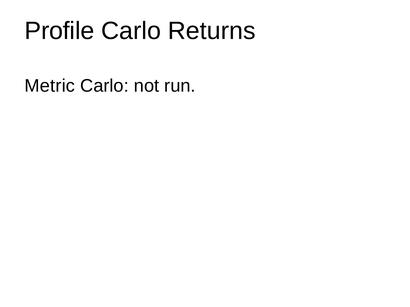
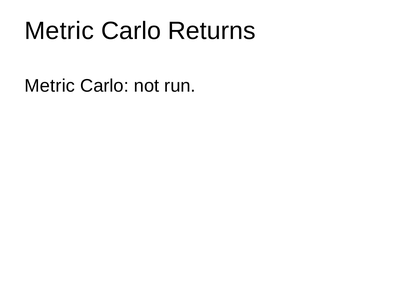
Profile: Profile -> Metric (59, 31)
